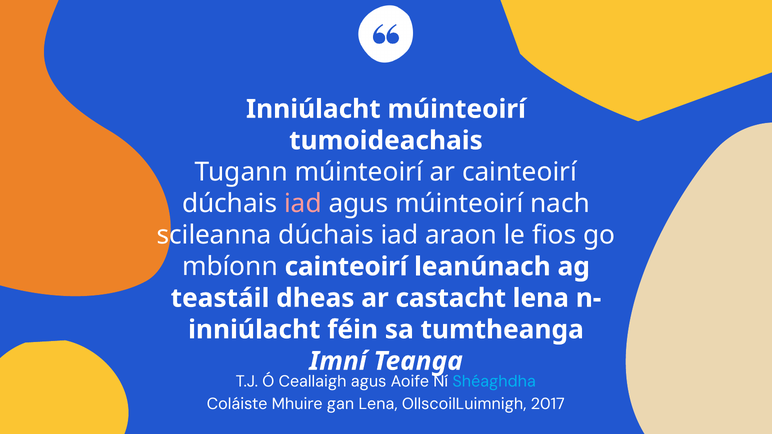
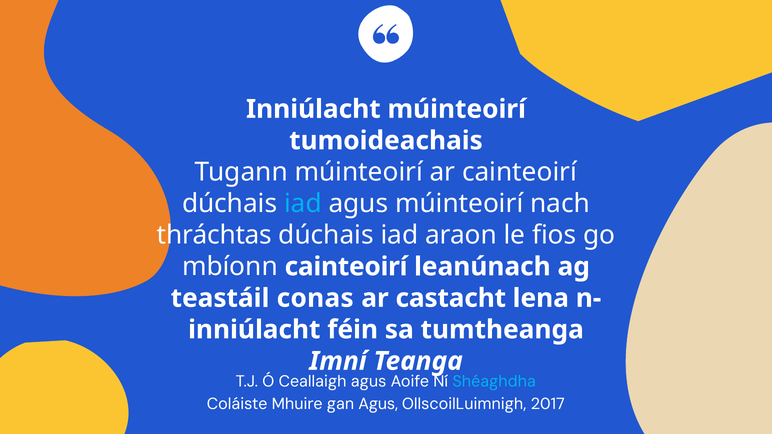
iad colour: pink -> light blue (303, 204)
scileanna: scileanna -> thráchtas (214, 235)
dheas: dheas -> conas (315, 298)
gan Lena: Lena -> Agus (378, 404)
